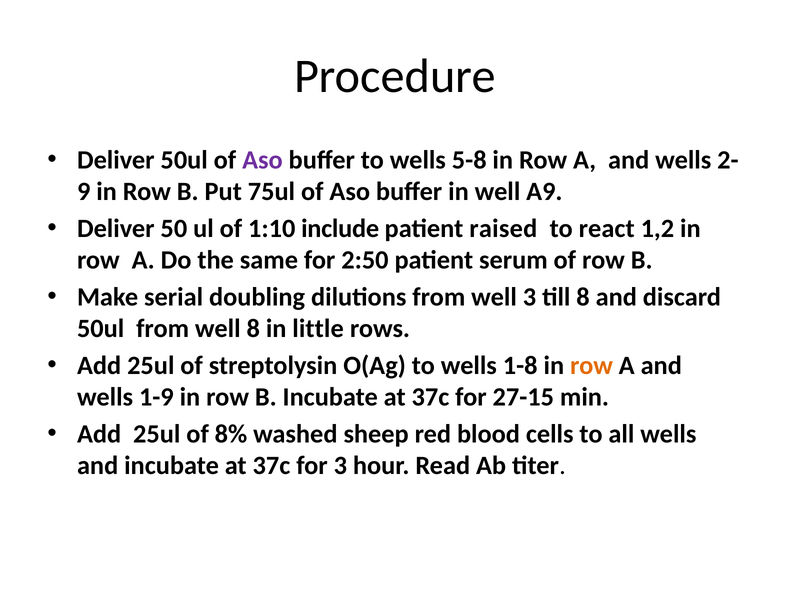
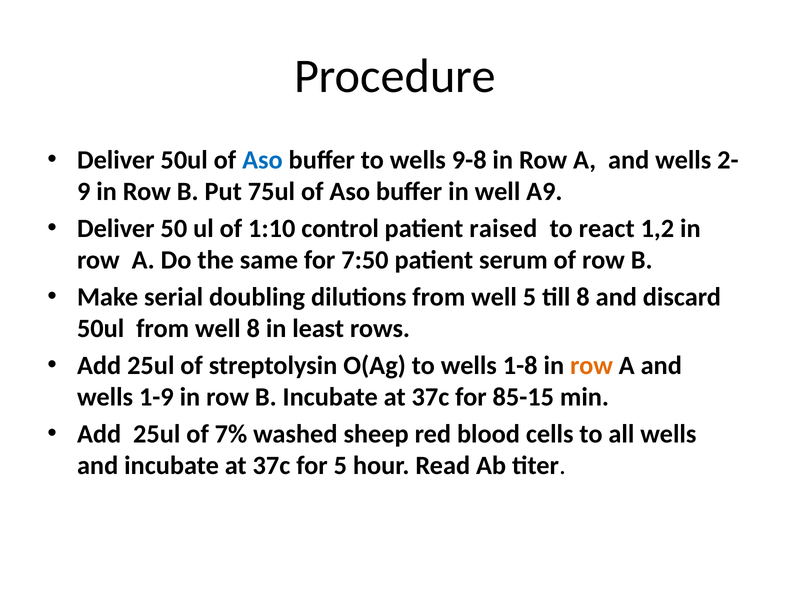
Aso colour: purple -> blue (262, 160)
5-8: 5-8 -> 9-8 (469, 160)
include: include -> control (340, 228)
2:50: 2:50 -> 7:50 (365, 260)
well 3: 3 -> 5 (529, 297)
little: little -> least (318, 328)
27-15: 27-15 -> 85-15 (523, 397)
8%: 8% -> 7% (231, 434)
for 3: 3 -> 5 (340, 465)
